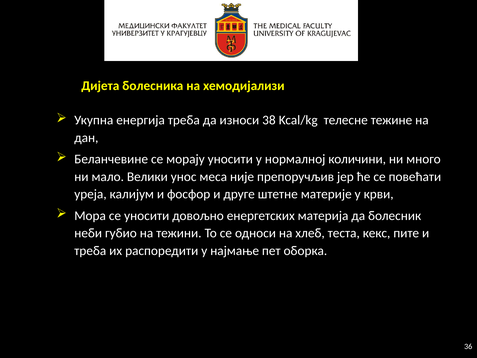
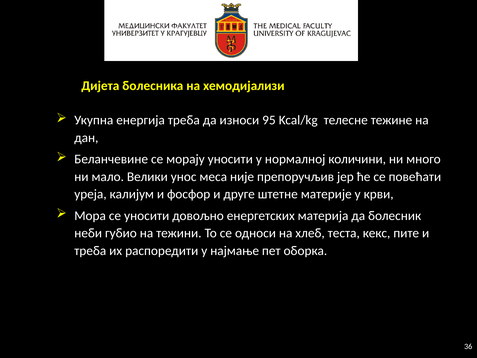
38: 38 -> 95 (269, 120)
